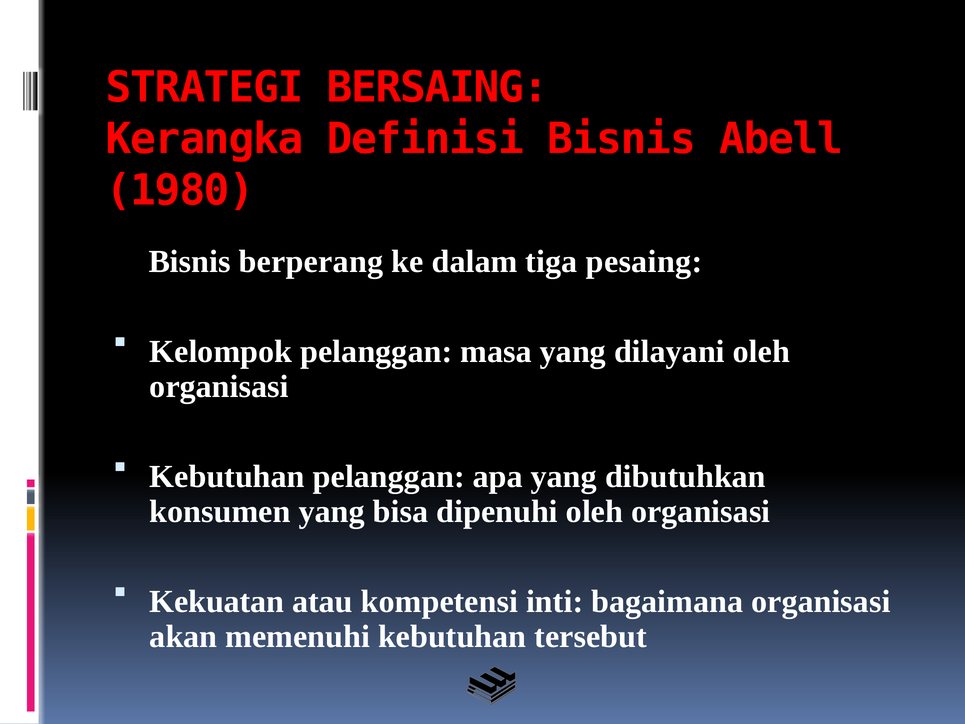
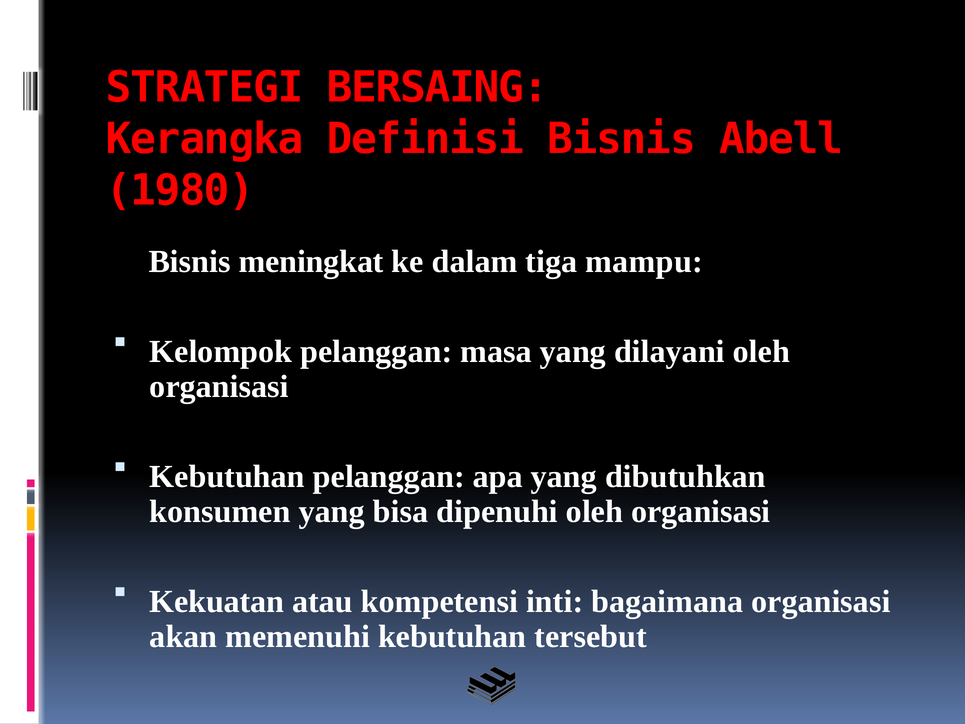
berperang: berperang -> meningkat (311, 262)
pesaing: pesaing -> mampu (644, 262)
